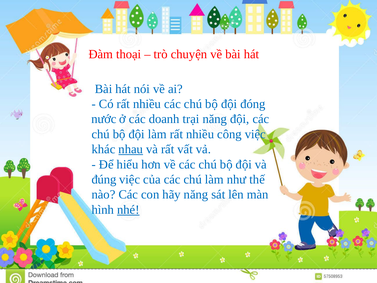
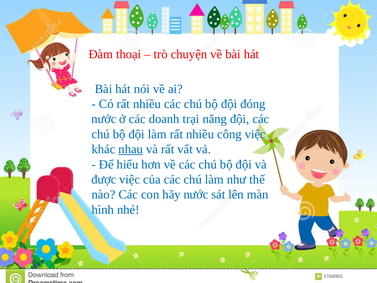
đúng: đúng -> được (104, 179)
hãy năng: năng -> nước (196, 194)
nhé underline: present -> none (128, 209)
